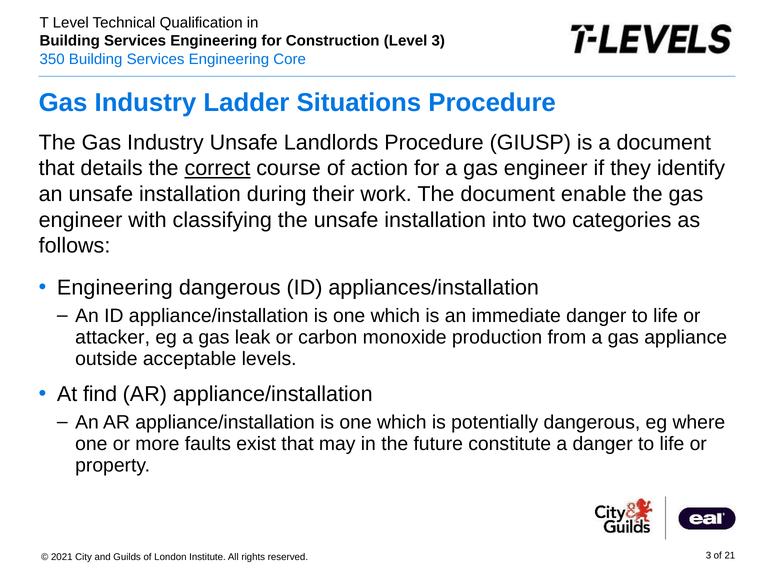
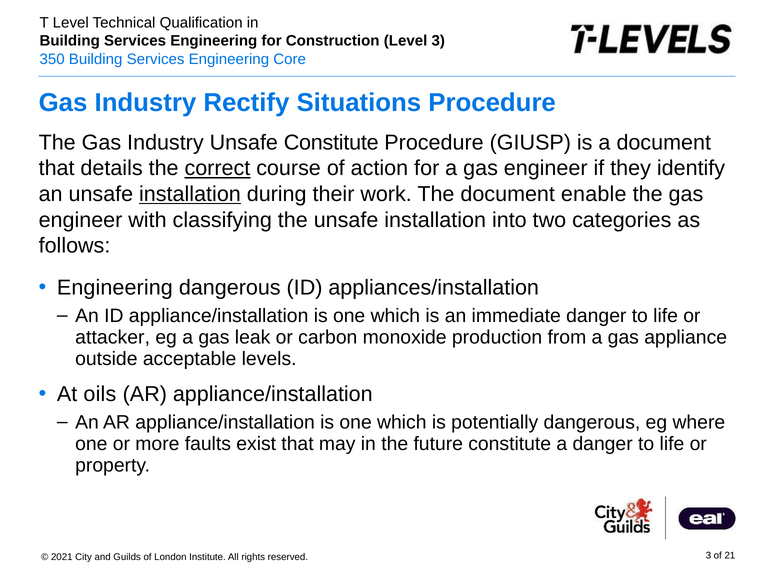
Ladder: Ladder -> Rectify (246, 103)
Unsafe Landlords: Landlords -> Constitute (331, 142)
installation underline: none -> present (190, 194)
find: find -> oils (100, 394)
